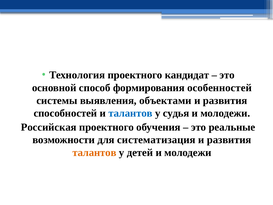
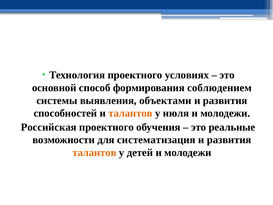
кандидат: кандидат -> условиях (187, 75)
особенностей: особенностей -> соблюдением (219, 88)
талантов colour: blue -> orange (130, 113)
судья: судья -> июля (176, 113)
